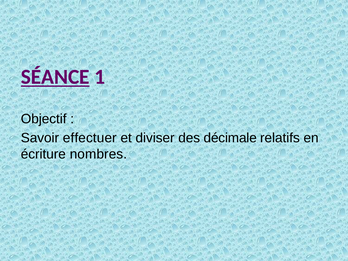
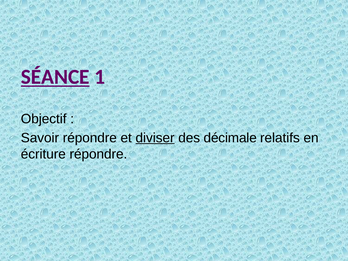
Savoir effectuer: effectuer -> répondre (90, 138)
diviser underline: none -> present (155, 138)
écriture nombres: nombres -> répondre (99, 154)
